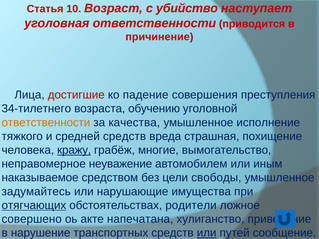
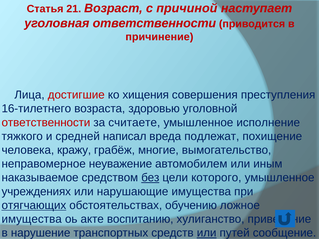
10: 10 -> 21 (74, 9)
убийство: убийство -> причиной (187, 8)
падение: падение -> хищения (146, 95)
34-тилетнего: 34-тилетнего -> 16-тилетнего (36, 109)
обучению: обучению -> здоровью (154, 109)
ответственности colour: orange -> red (46, 123)
качества: качества -> считаете (134, 123)
средней средств: средств -> написал (125, 136)
страшная: страшная -> подлежат (212, 136)
кражу underline: present -> none (74, 150)
без underline: none -> present (150, 178)
свободы: свободы -> которого (216, 178)
задумайтесь: задумайтесь -> учреждениях (36, 192)
родители: родители -> обучению (191, 206)
совершено: совершено -> имущества (32, 219)
напечатана: напечатана -> воспитанию (140, 219)
